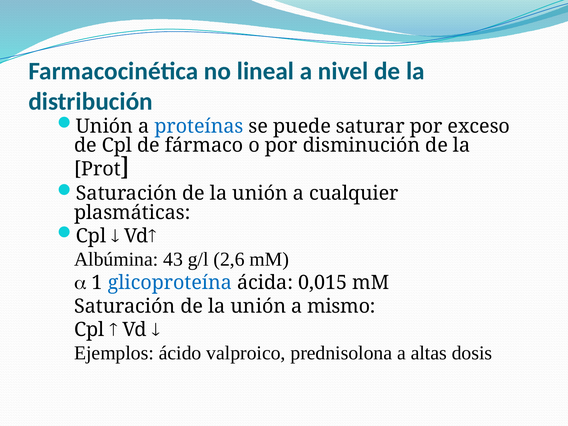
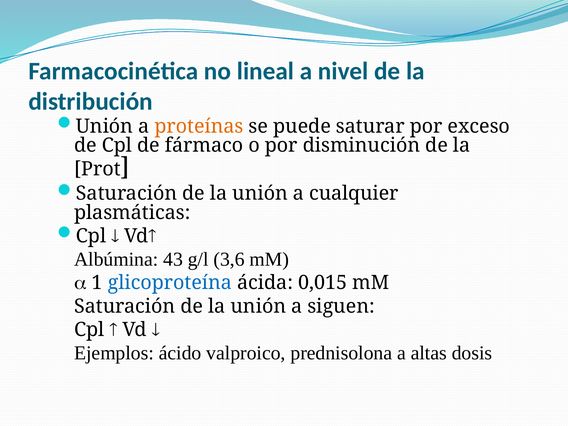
proteínas colour: blue -> orange (199, 126)
2,6: 2,6 -> 3,6 (229, 259)
mismo: mismo -> siguen (341, 306)
